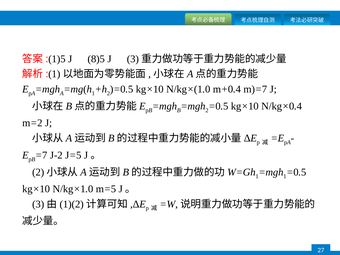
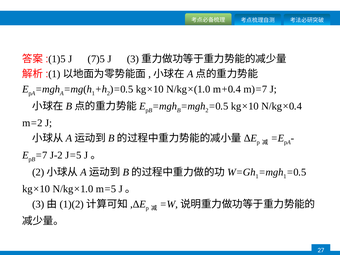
8)5: 8)5 -> 7)5 (96, 59)
